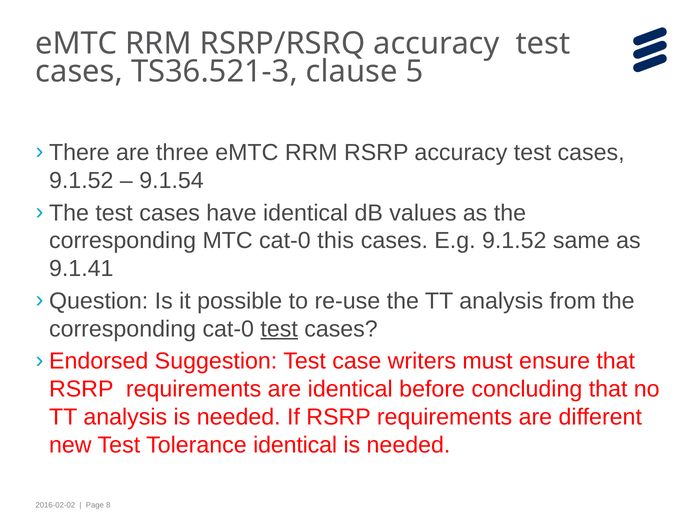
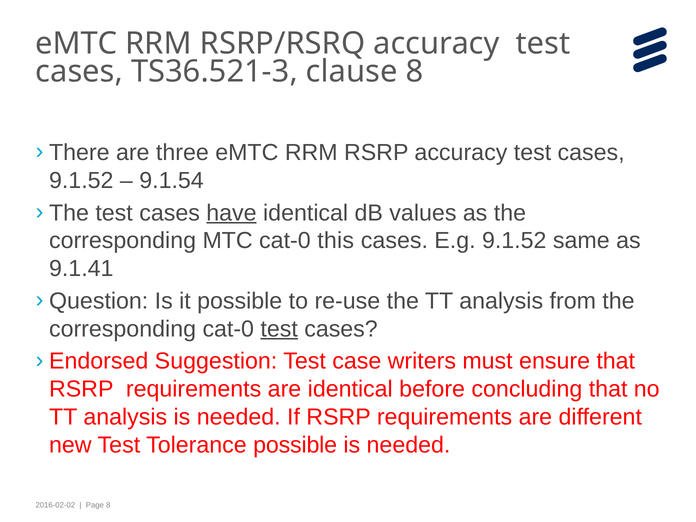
clause 5: 5 -> 8 (414, 72)
have underline: none -> present (231, 213)
Tolerance identical: identical -> possible (295, 445)
